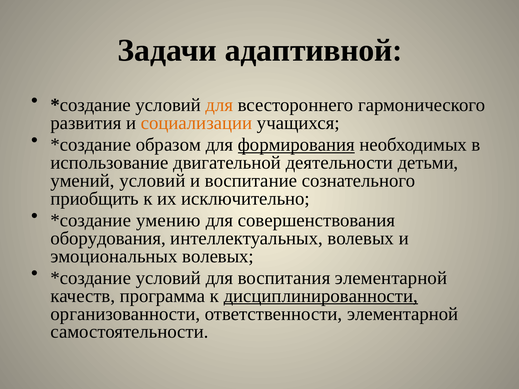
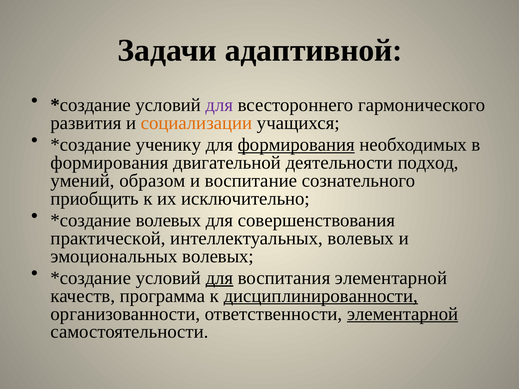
для colour: orange -> purple (219, 105)
образом: образом -> ученику (168, 145)
использование: использование -> формирования (110, 163)
детьми: детьми -> подход (428, 163)
умений условий: условий -> образом (152, 181)
умению: умению -> волевых (168, 220)
оборудования: оборудования -> практической (108, 238)
для underline: none -> present (219, 278)
элементарной underline: none -> present (403, 314)
